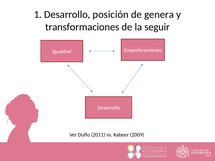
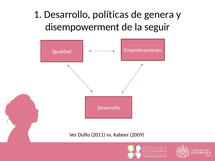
posición: posición -> políticas (111, 15)
transformaciones: transformaciones -> disempowerment (82, 27)
